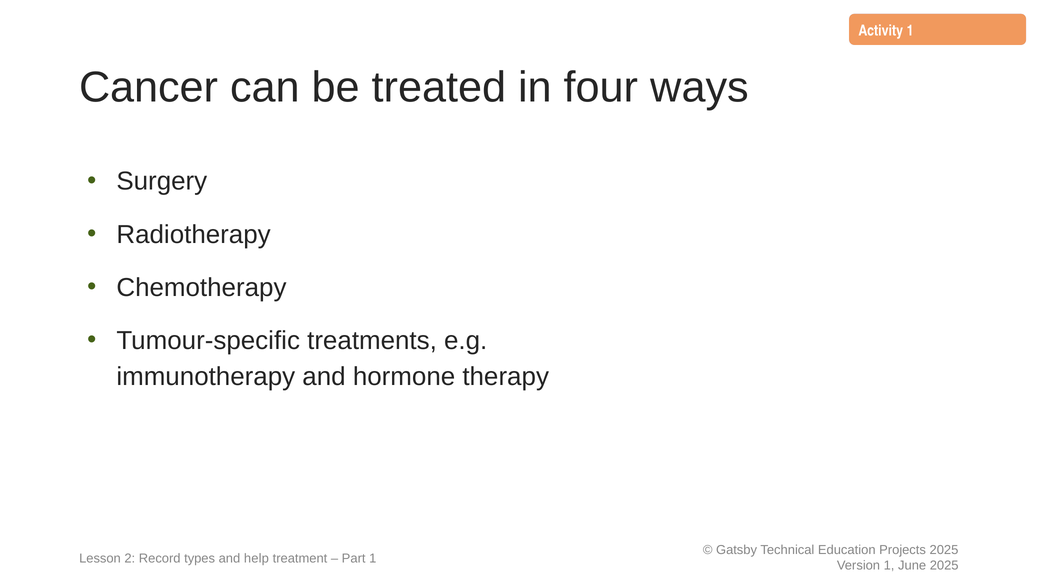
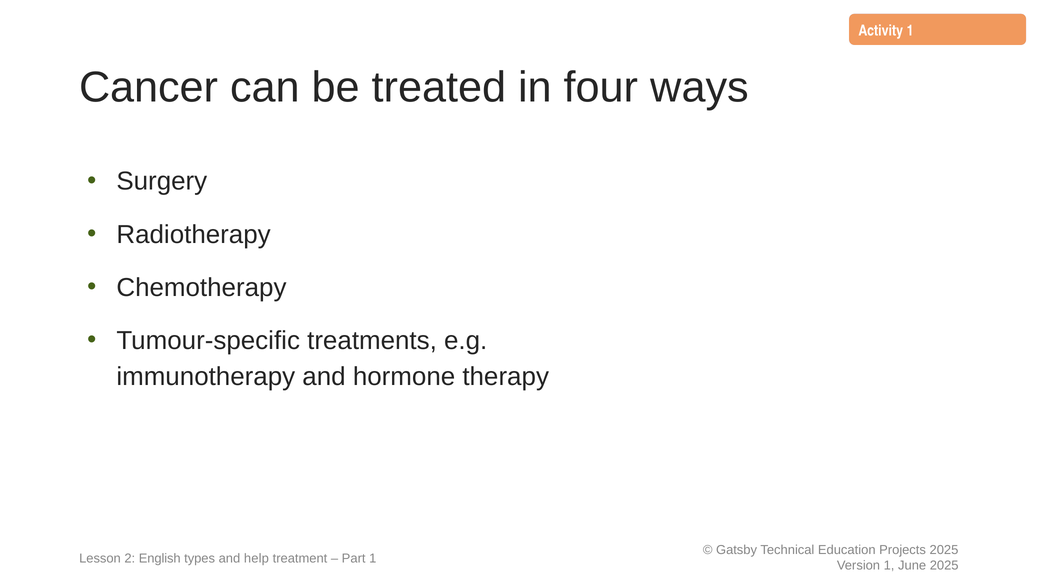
Record: Record -> English (160, 558)
